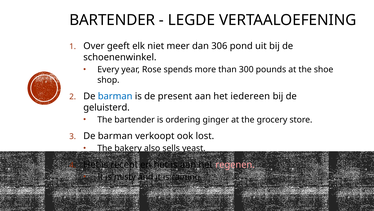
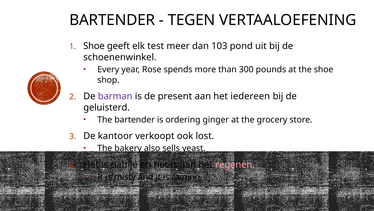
LEGDE: LEGDE -> TEGEN (192, 20)
Over: Over -> Shoe (94, 46)
niet: niet -> test (156, 46)
306: 306 -> 103 (219, 46)
barman colour: blue -> purple (115, 96)
barman: barman -> kantoor (115, 136)
recept: recept -> nabije (124, 164)
